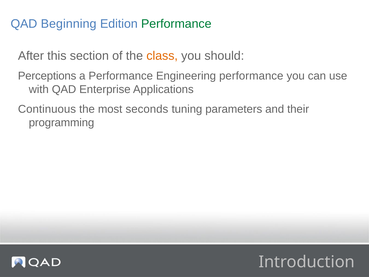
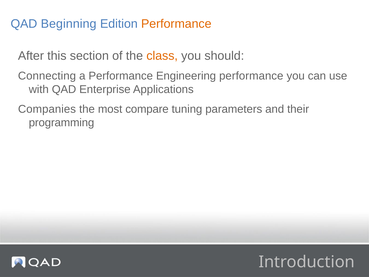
Performance colour: green -> orange (176, 24)
Perceptions: Perceptions -> Connecting (47, 76)
Continuous: Continuous -> Companies (47, 109)
seconds: seconds -> compare (147, 109)
